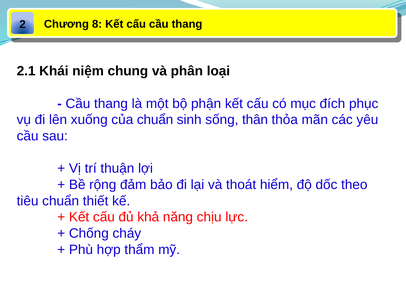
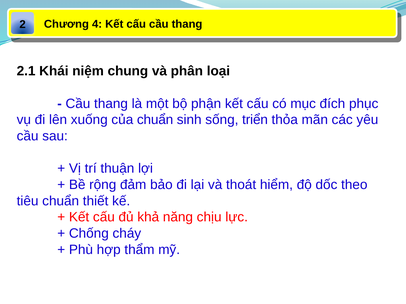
8: 8 -> 4 (97, 24)
thân: thân -> triển (255, 120)
